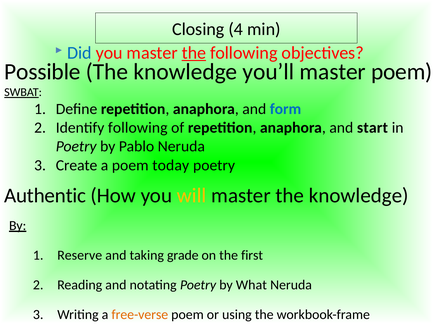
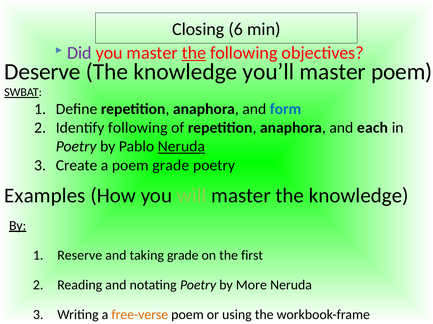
4: 4 -> 6 (236, 29)
Did colour: blue -> purple (79, 53)
Possible: Possible -> Deserve (42, 72)
start: start -> each (372, 128)
Neruda underline: none -> present (181, 147)
poem today: today -> grade (171, 166)
Authentic: Authentic -> Examples (45, 196)
will colour: yellow -> light green (192, 196)
What: What -> More (251, 286)
